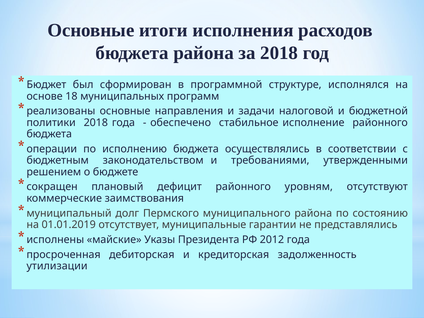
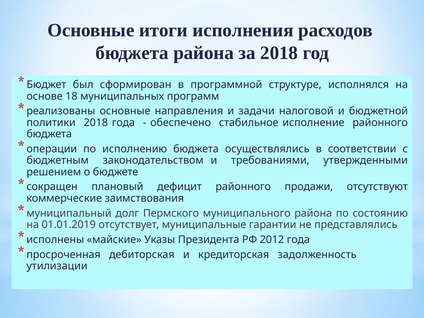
уровням: уровням -> продажи (309, 187)
